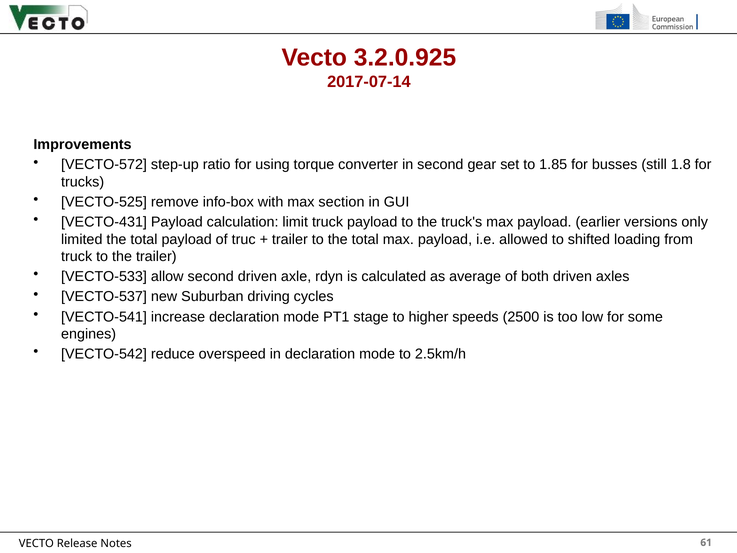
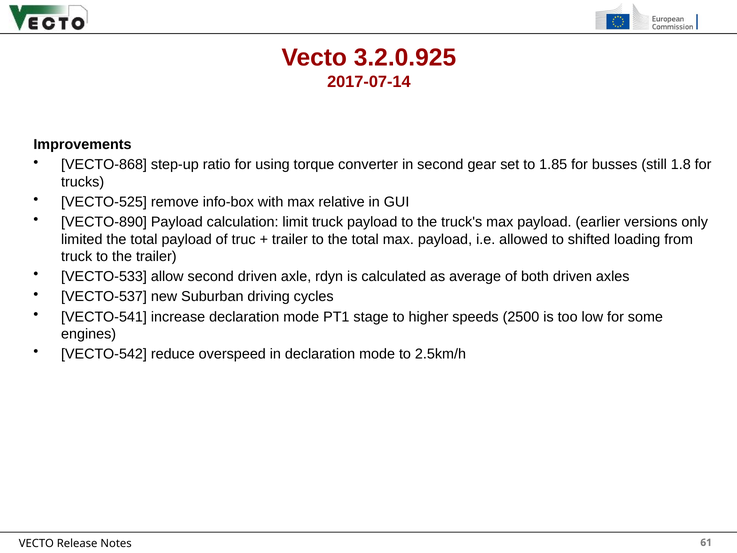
VECTO-572: VECTO-572 -> VECTO-868 (104, 165)
section: section -> relative (342, 202)
VECTO-431: VECTO-431 -> VECTO-890 (104, 222)
